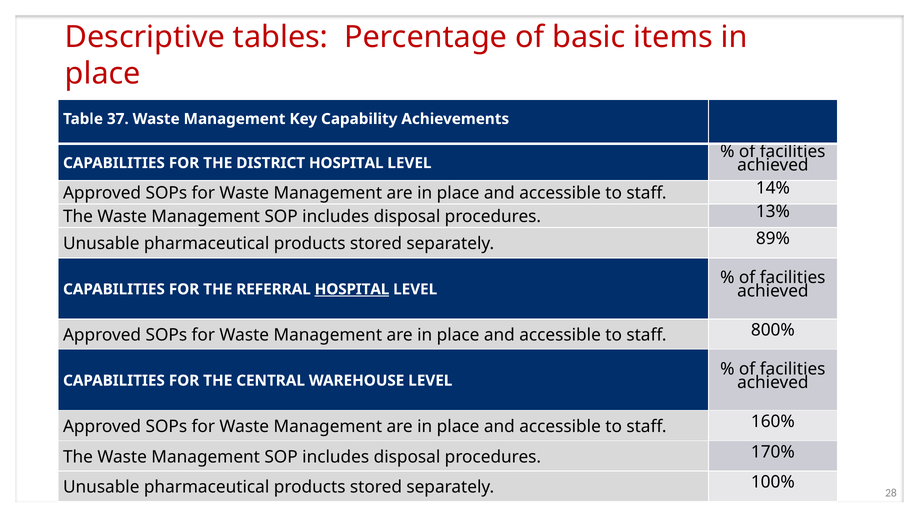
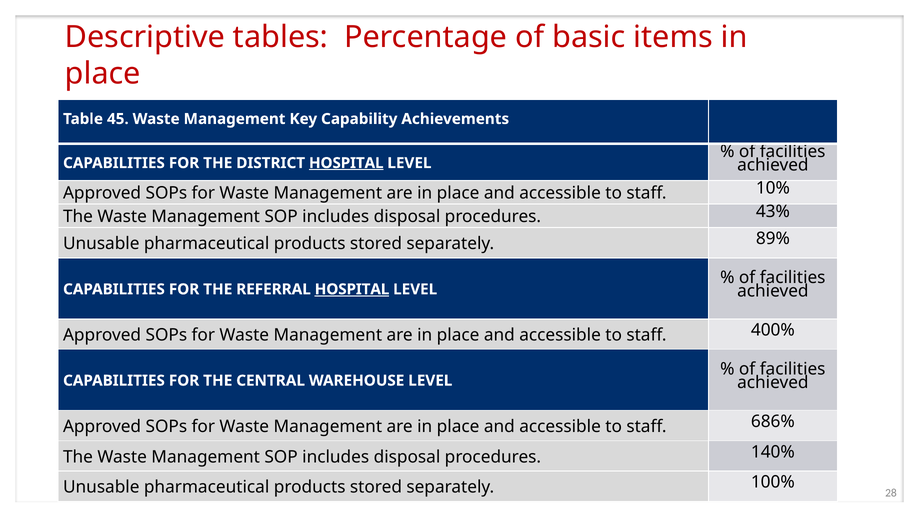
37: 37 -> 45 (118, 119)
HOSPITAL underline: none -> present (346, 163)
14%: 14% -> 10% (773, 188)
13%: 13% -> 43% (773, 212)
800%: 800% -> 400% (773, 330)
160%: 160% -> 686% (773, 421)
170%: 170% -> 140% (773, 452)
